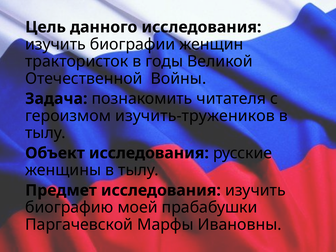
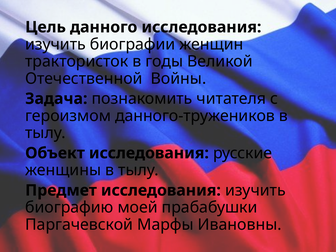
изучить-тружеников: изучить-тружеников -> данного-тружеников (195, 116)
